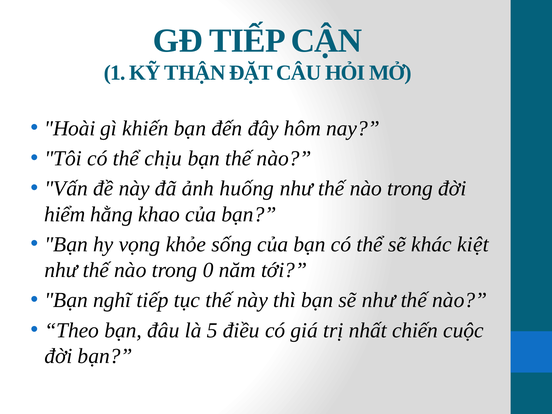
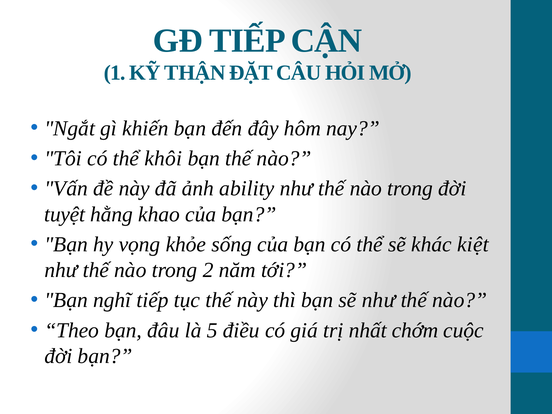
Hoài: Hoài -> Ngắt (70, 128)
chịu: chịu -> khôi (163, 158)
huống: huống -> ability (247, 189)
hiểm: hiểm -> tuyệt (65, 214)
0: 0 -> 2 (208, 270)
chiến: chiến -> chớm (415, 330)
